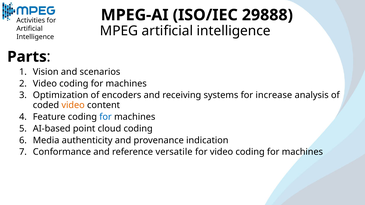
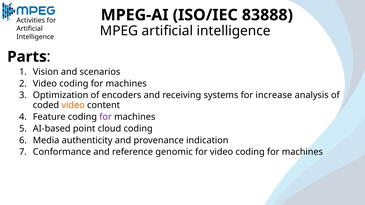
29888: 29888 -> 83888 (267, 15)
for colour: blue -> purple (106, 117)
versatile: versatile -> genomic (174, 152)
